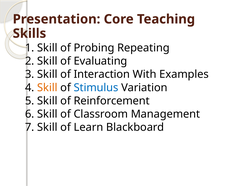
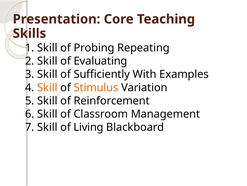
Interaction: Interaction -> Sufficiently (102, 74)
Stimulus colour: blue -> orange (96, 87)
Learn: Learn -> Living (89, 127)
